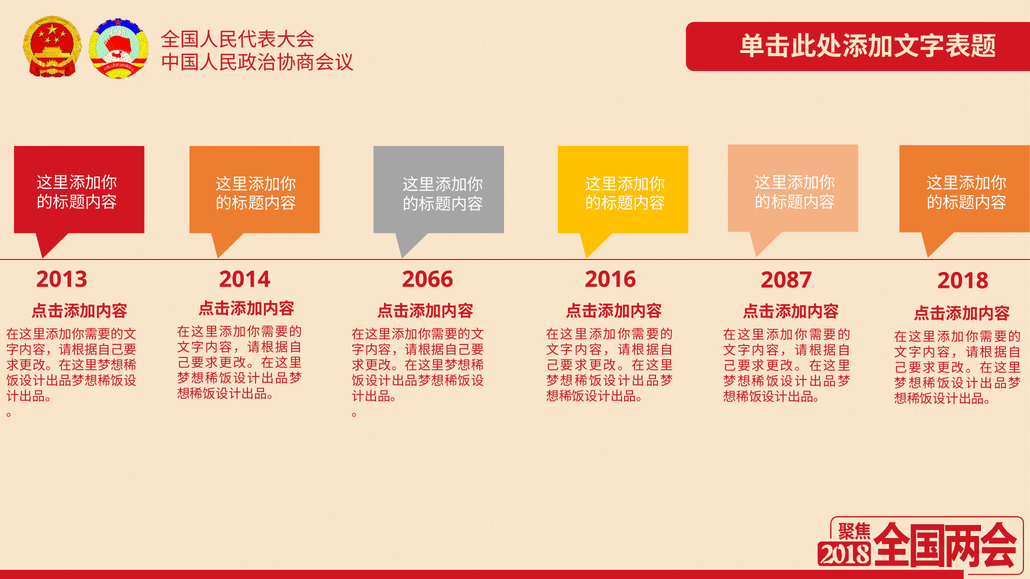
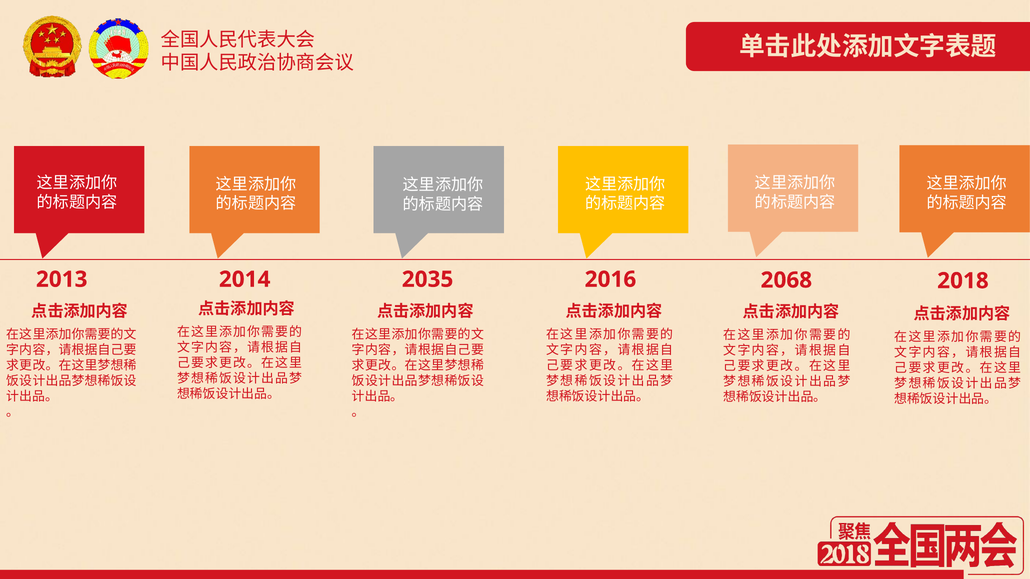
2066: 2066 -> 2035 (428, 280)
2087: 2087 -> 2068 (786, 280)
